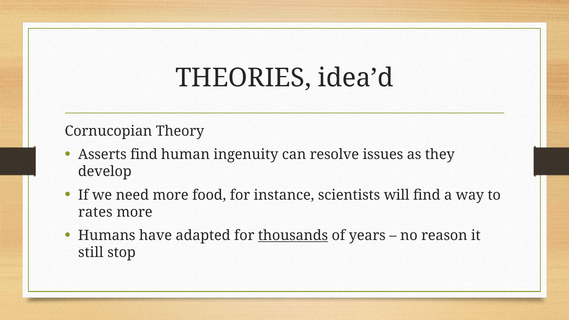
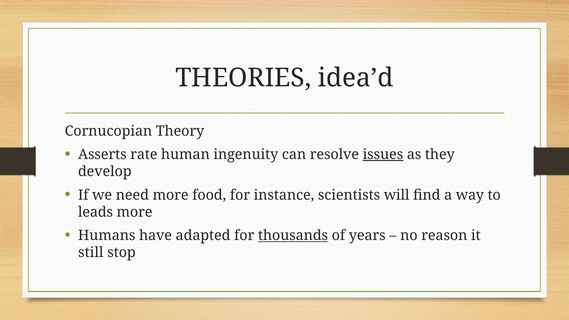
Asserts find: find -> rate (144, 154)
issues underline: none -> present (383, 154)
rates: rates -> leads (95, 212)
